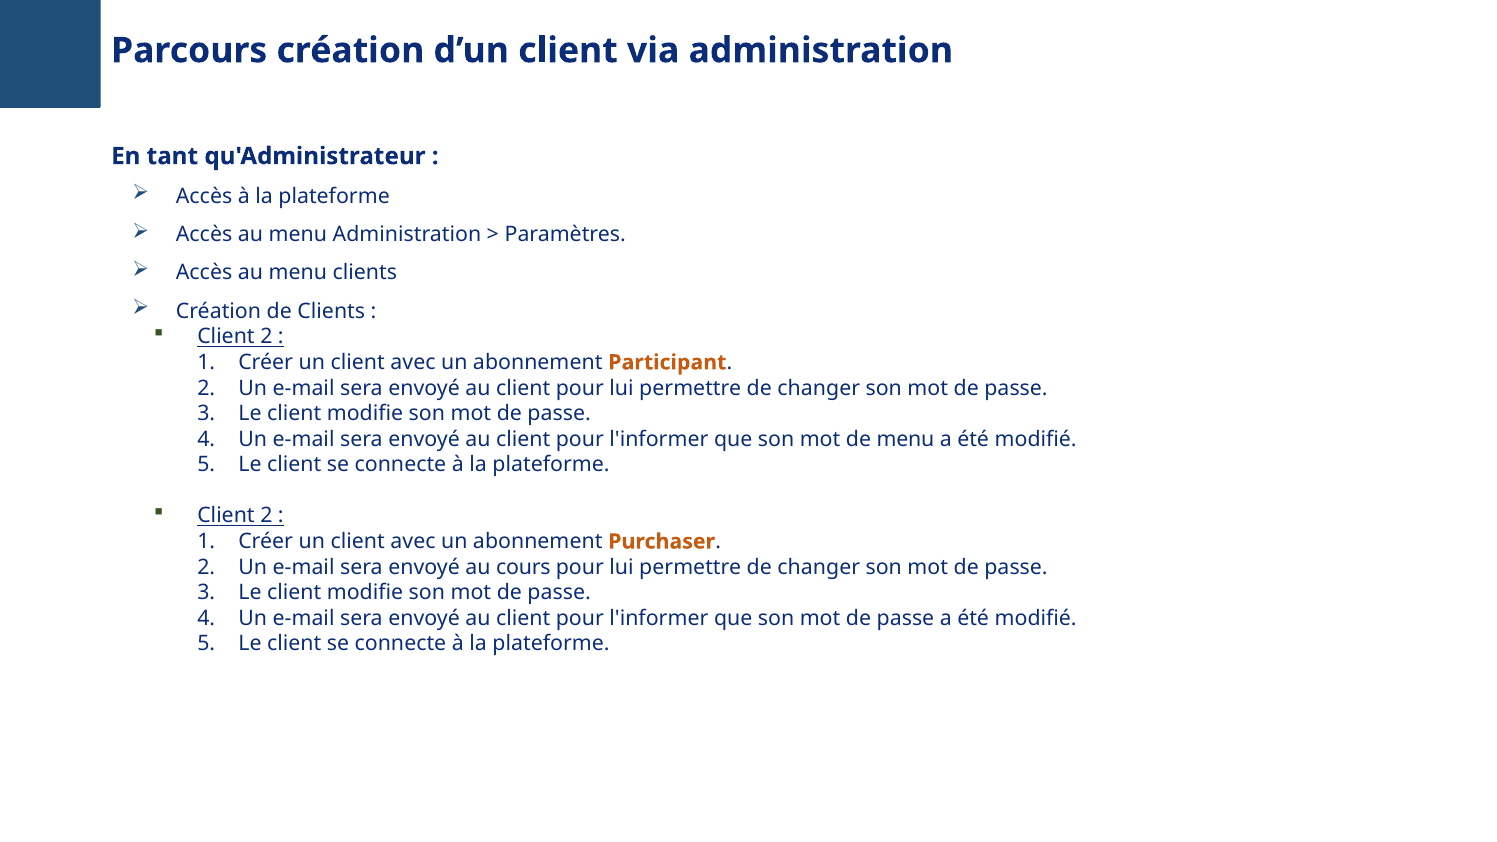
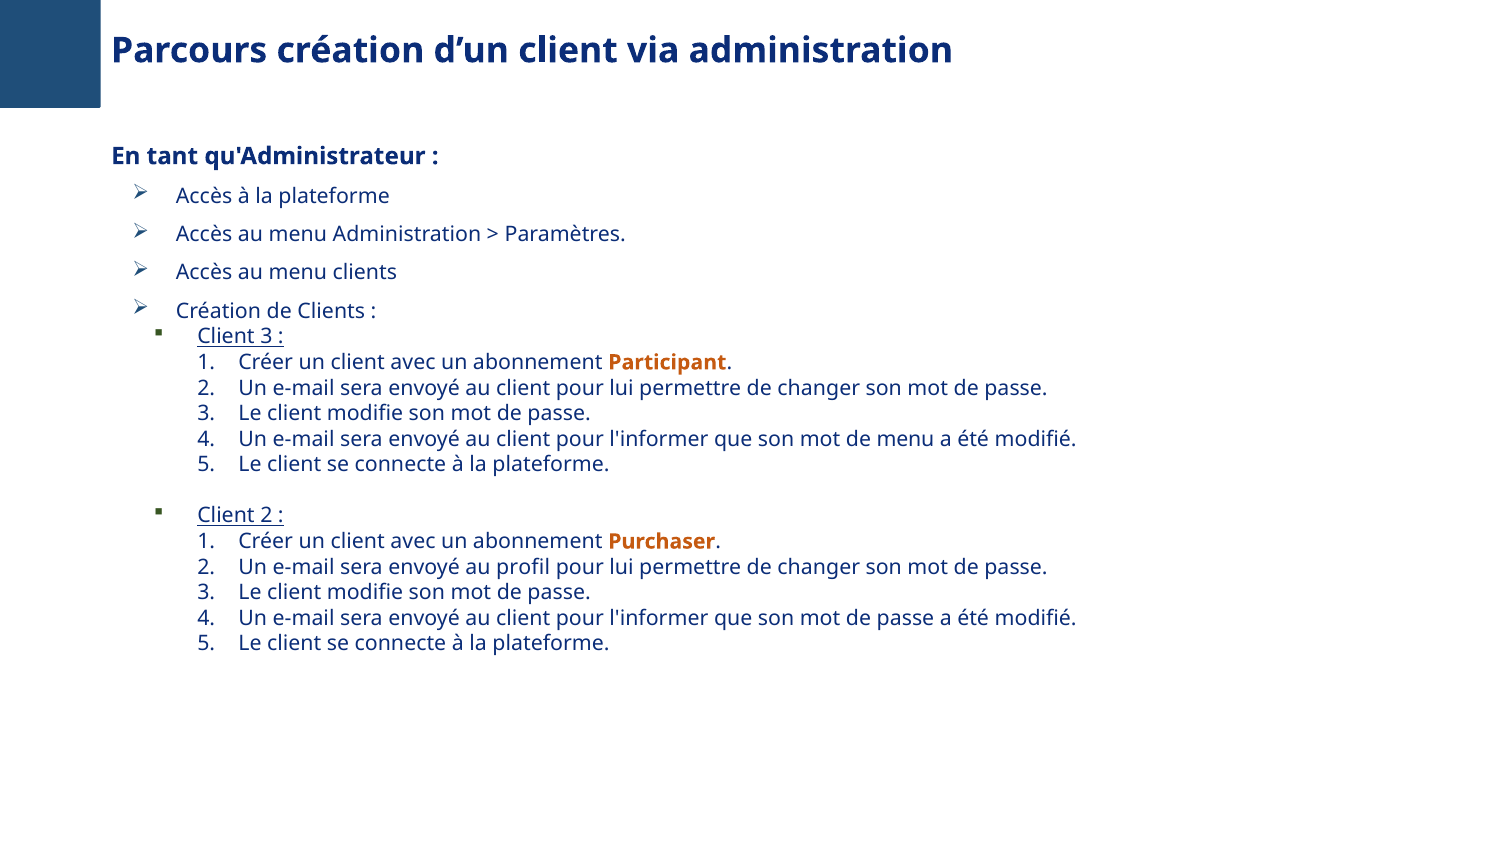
2: 2 -> 3 (266, 337)
cours: cours -> profil (523, 567)
